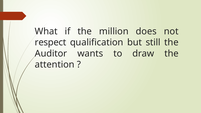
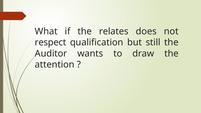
million: million -> relates (114, 31)
